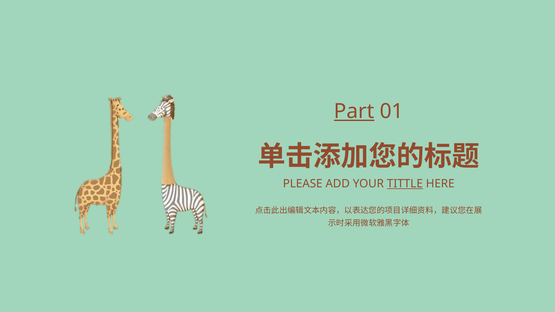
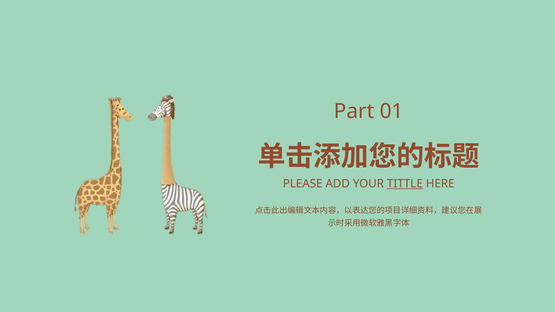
Part underline: present -> none (354, 111)
